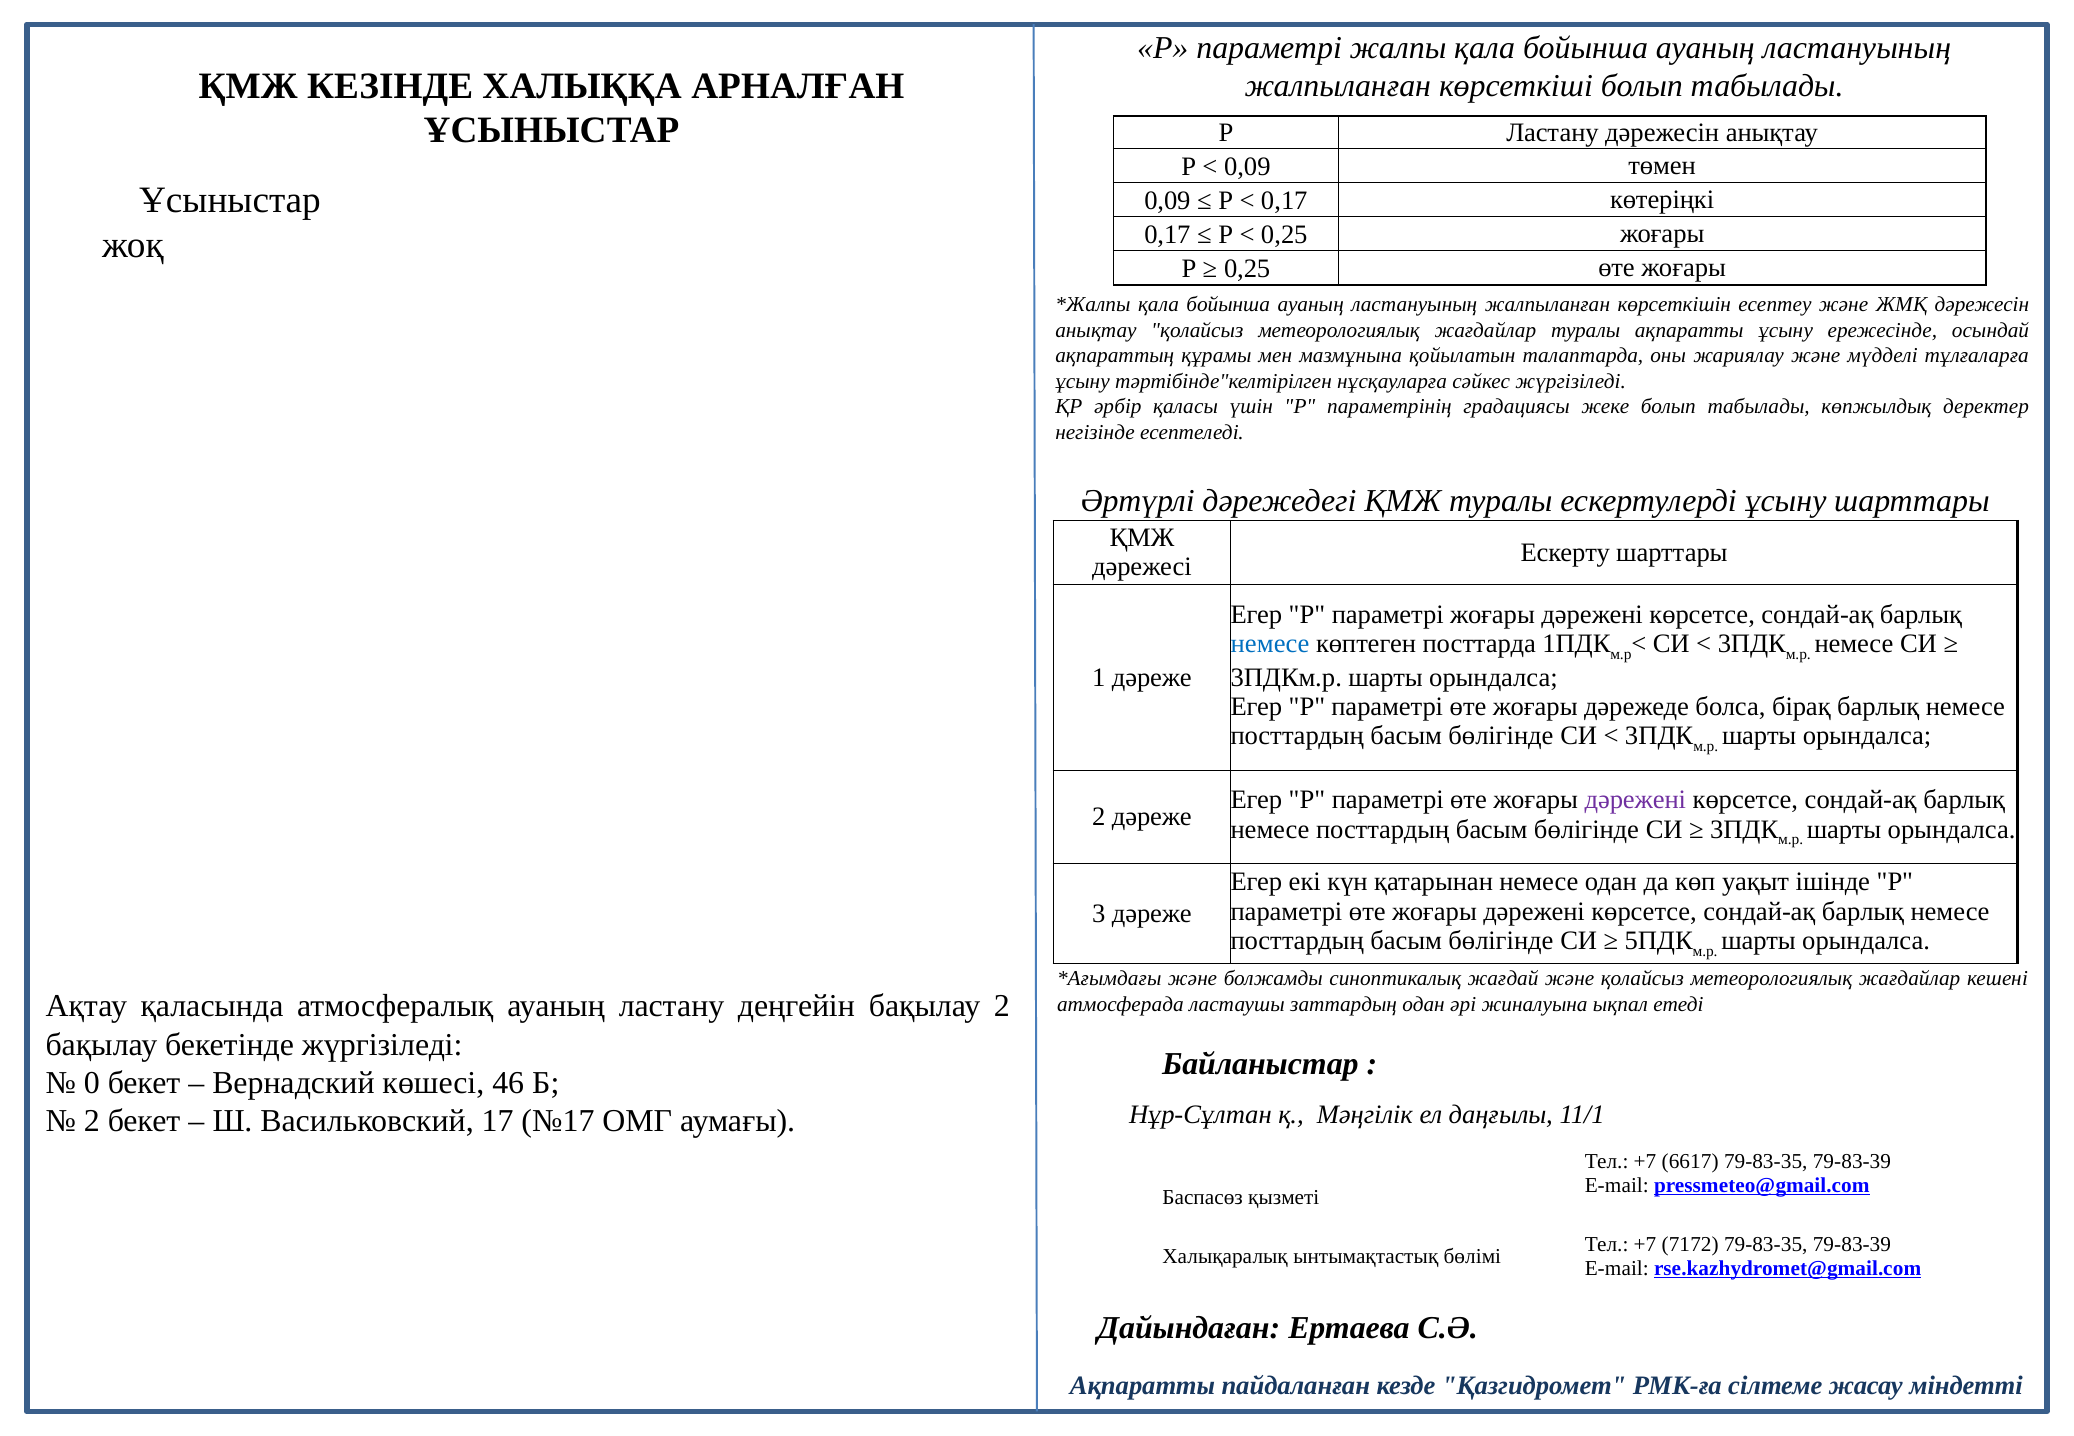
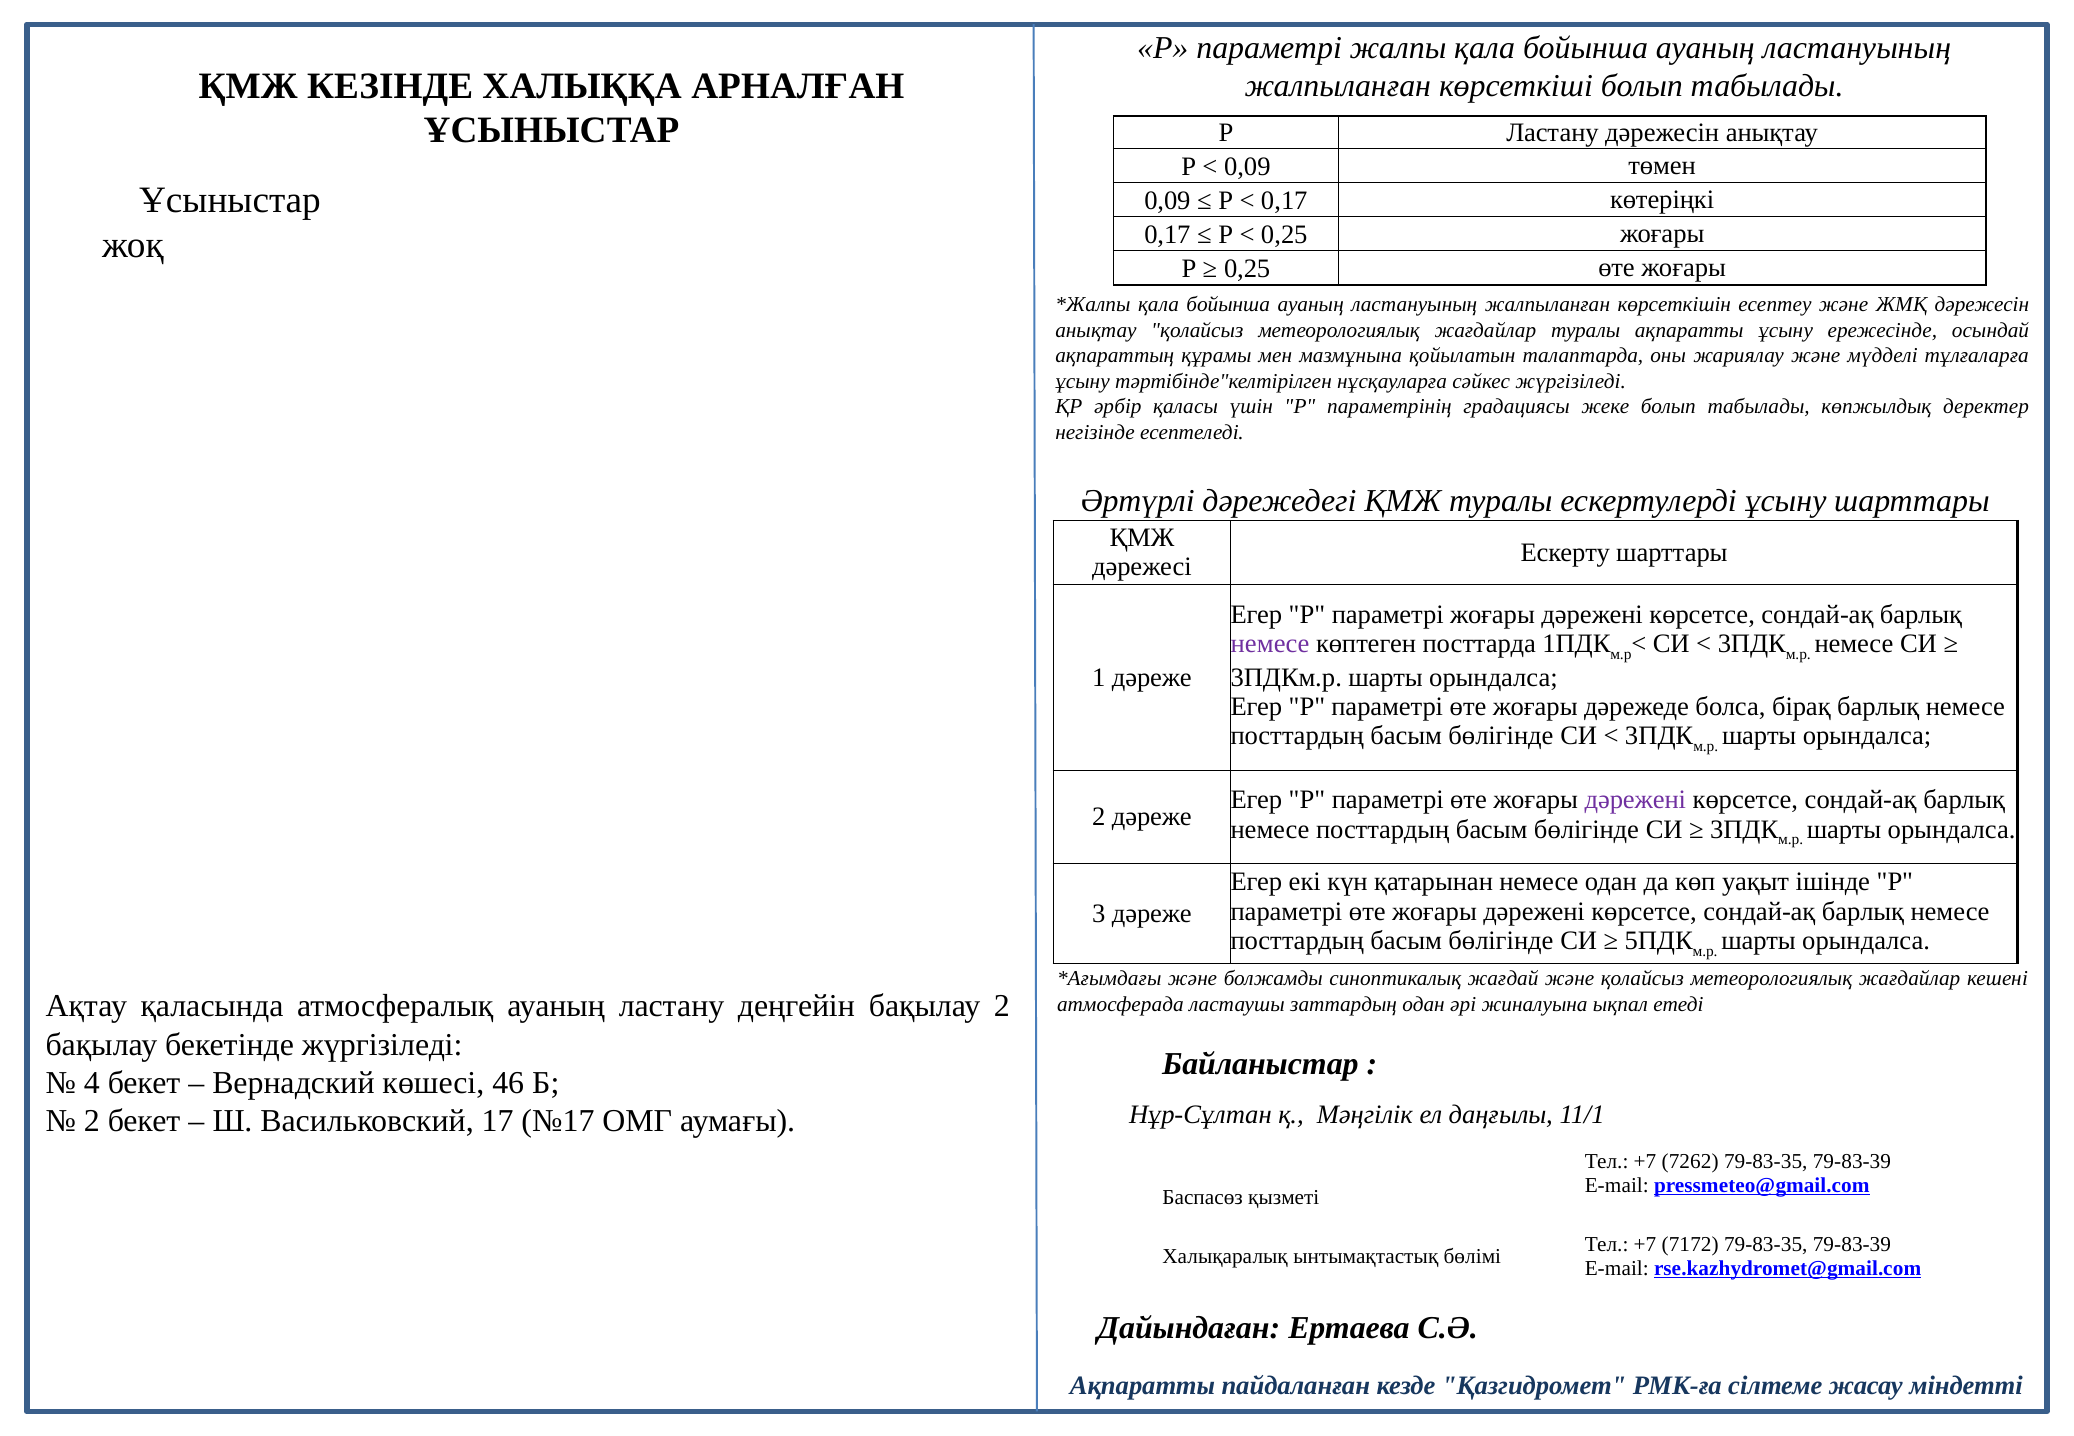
немесе colour: blue -> purple (1270, 644)
0: 0 -> 4 (92, 1083)
6617: 6617 -> 7262 (1690, 1162)
